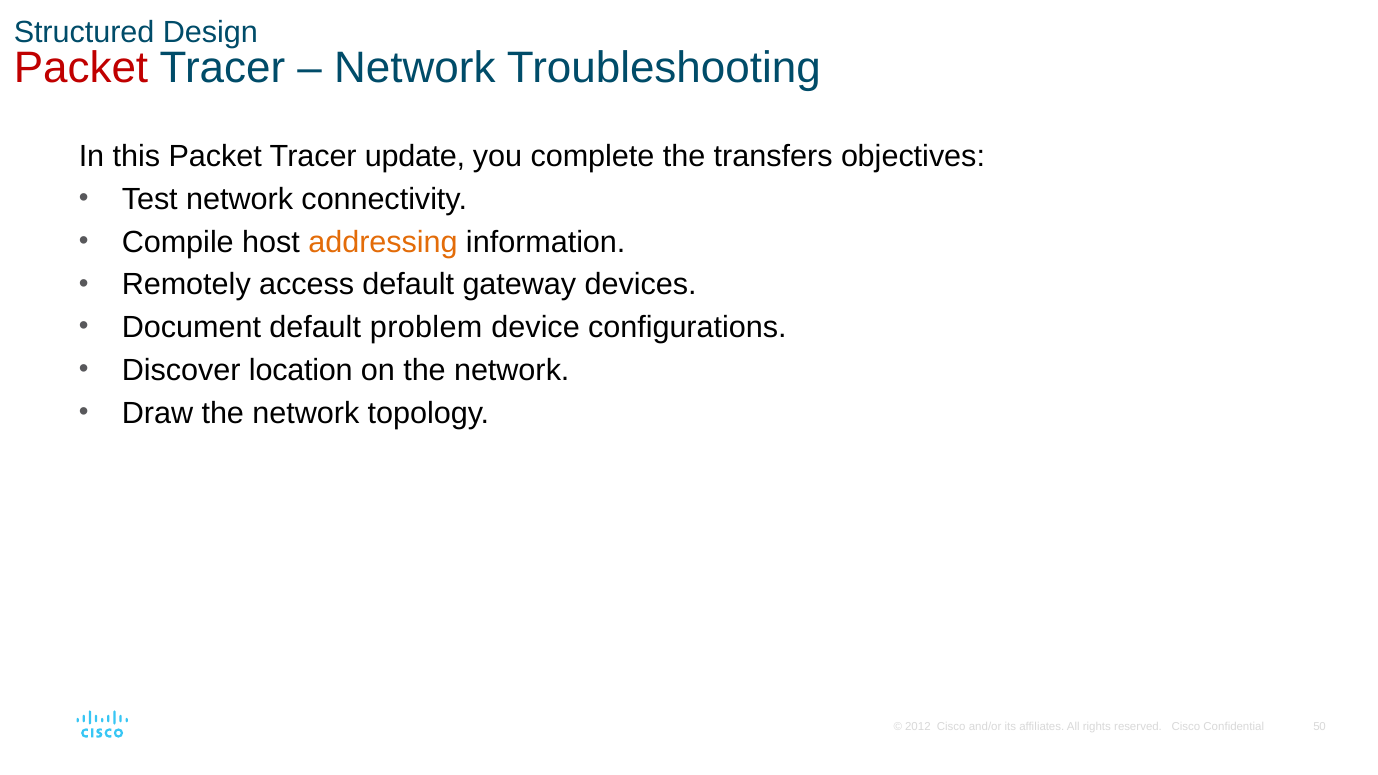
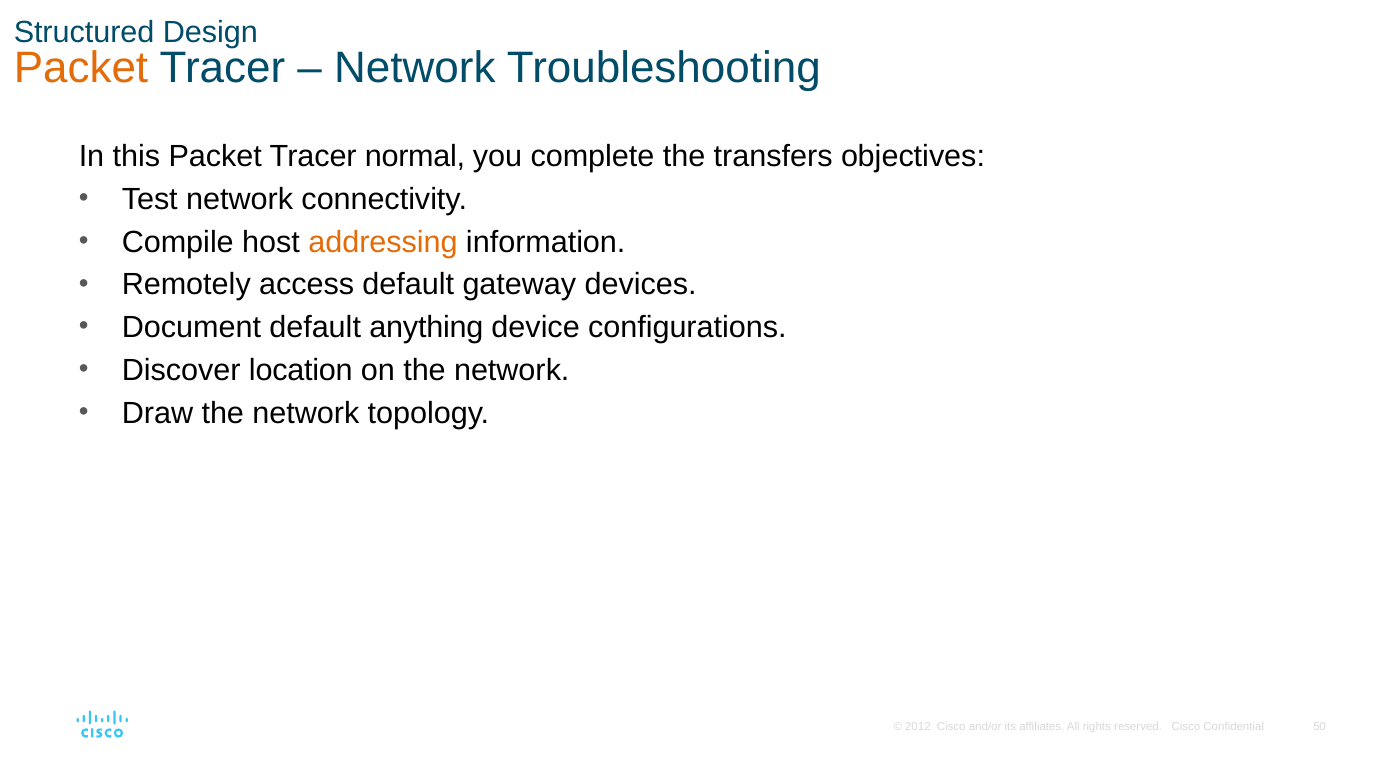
Packet colour: red -> orange (81, 68)
update: update -> normal (415, 156)
problem: problem -> anything (426, 328)
